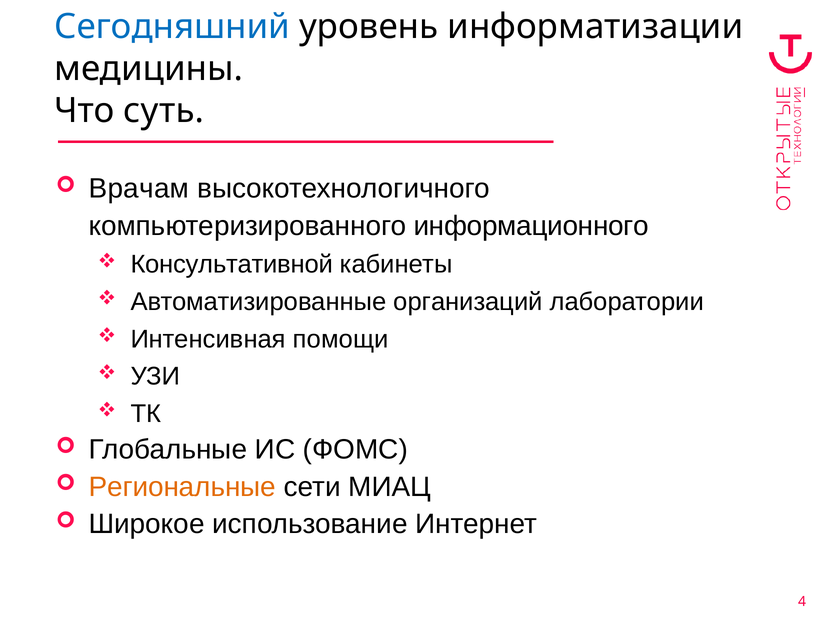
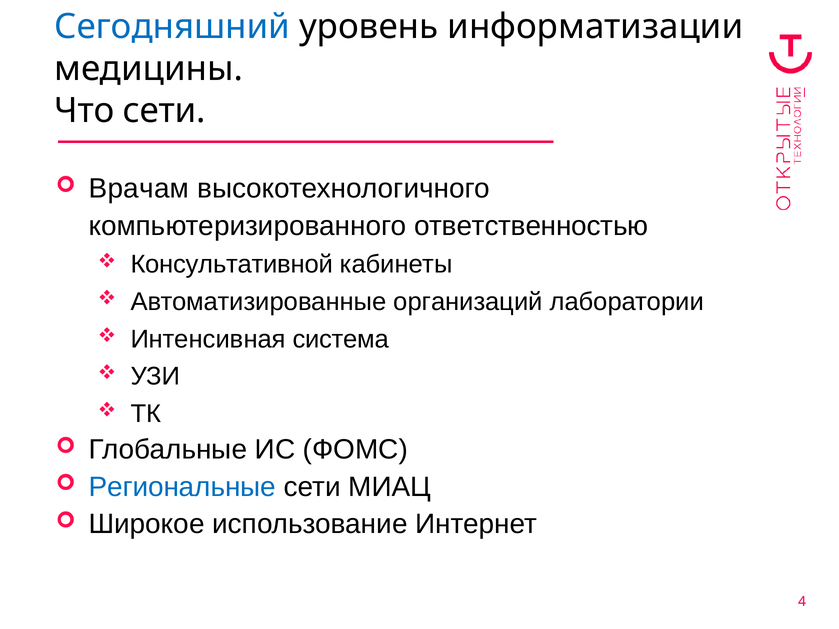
Что суть: суть -> сети (164, 111)
информационного: информационного -> ответственностью (531, 226)
помощи: помощи -> система (341, 339)
Региональные colour: orange -> blue (182, 487)
